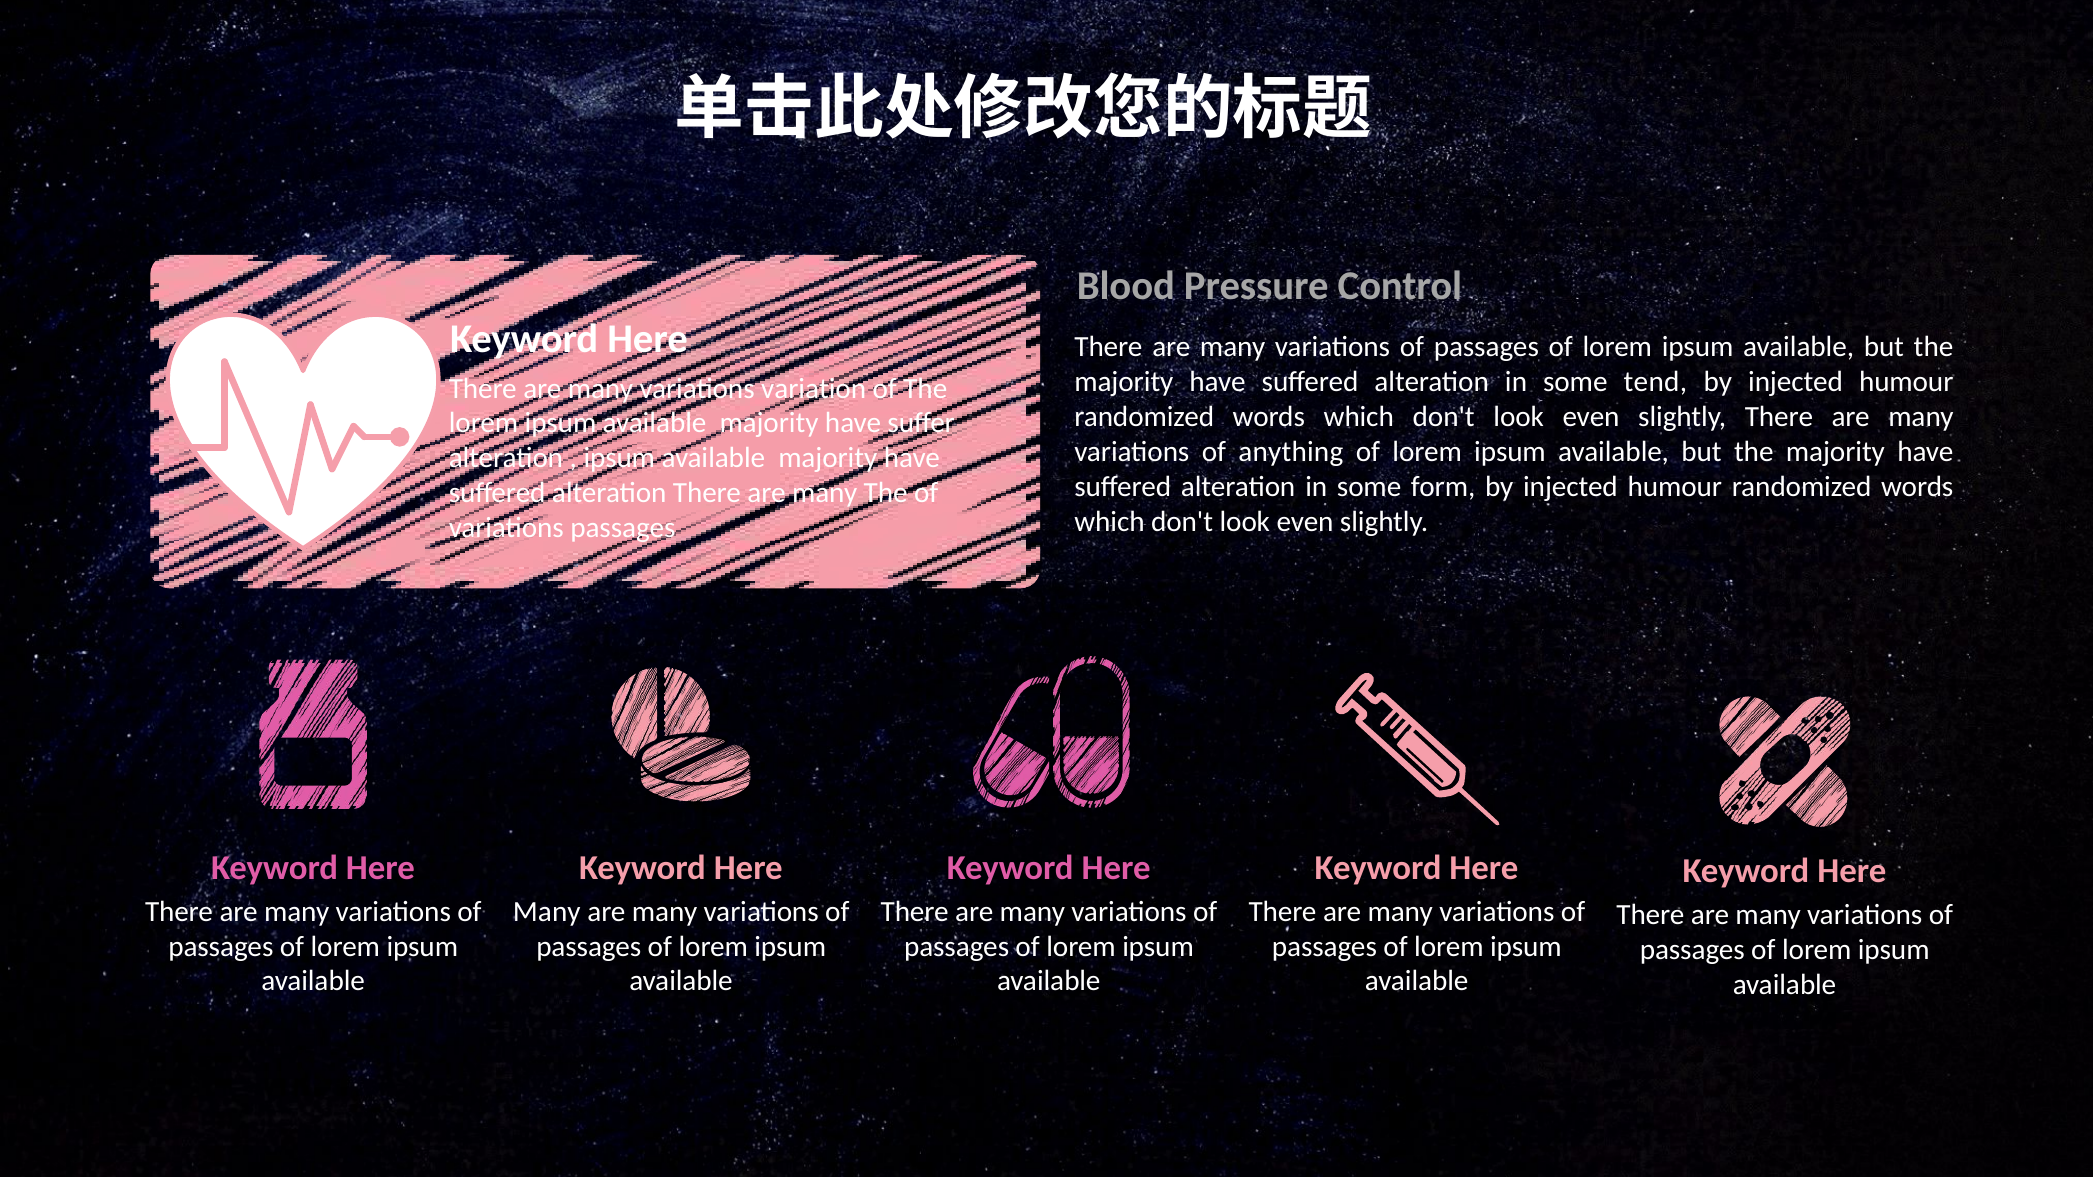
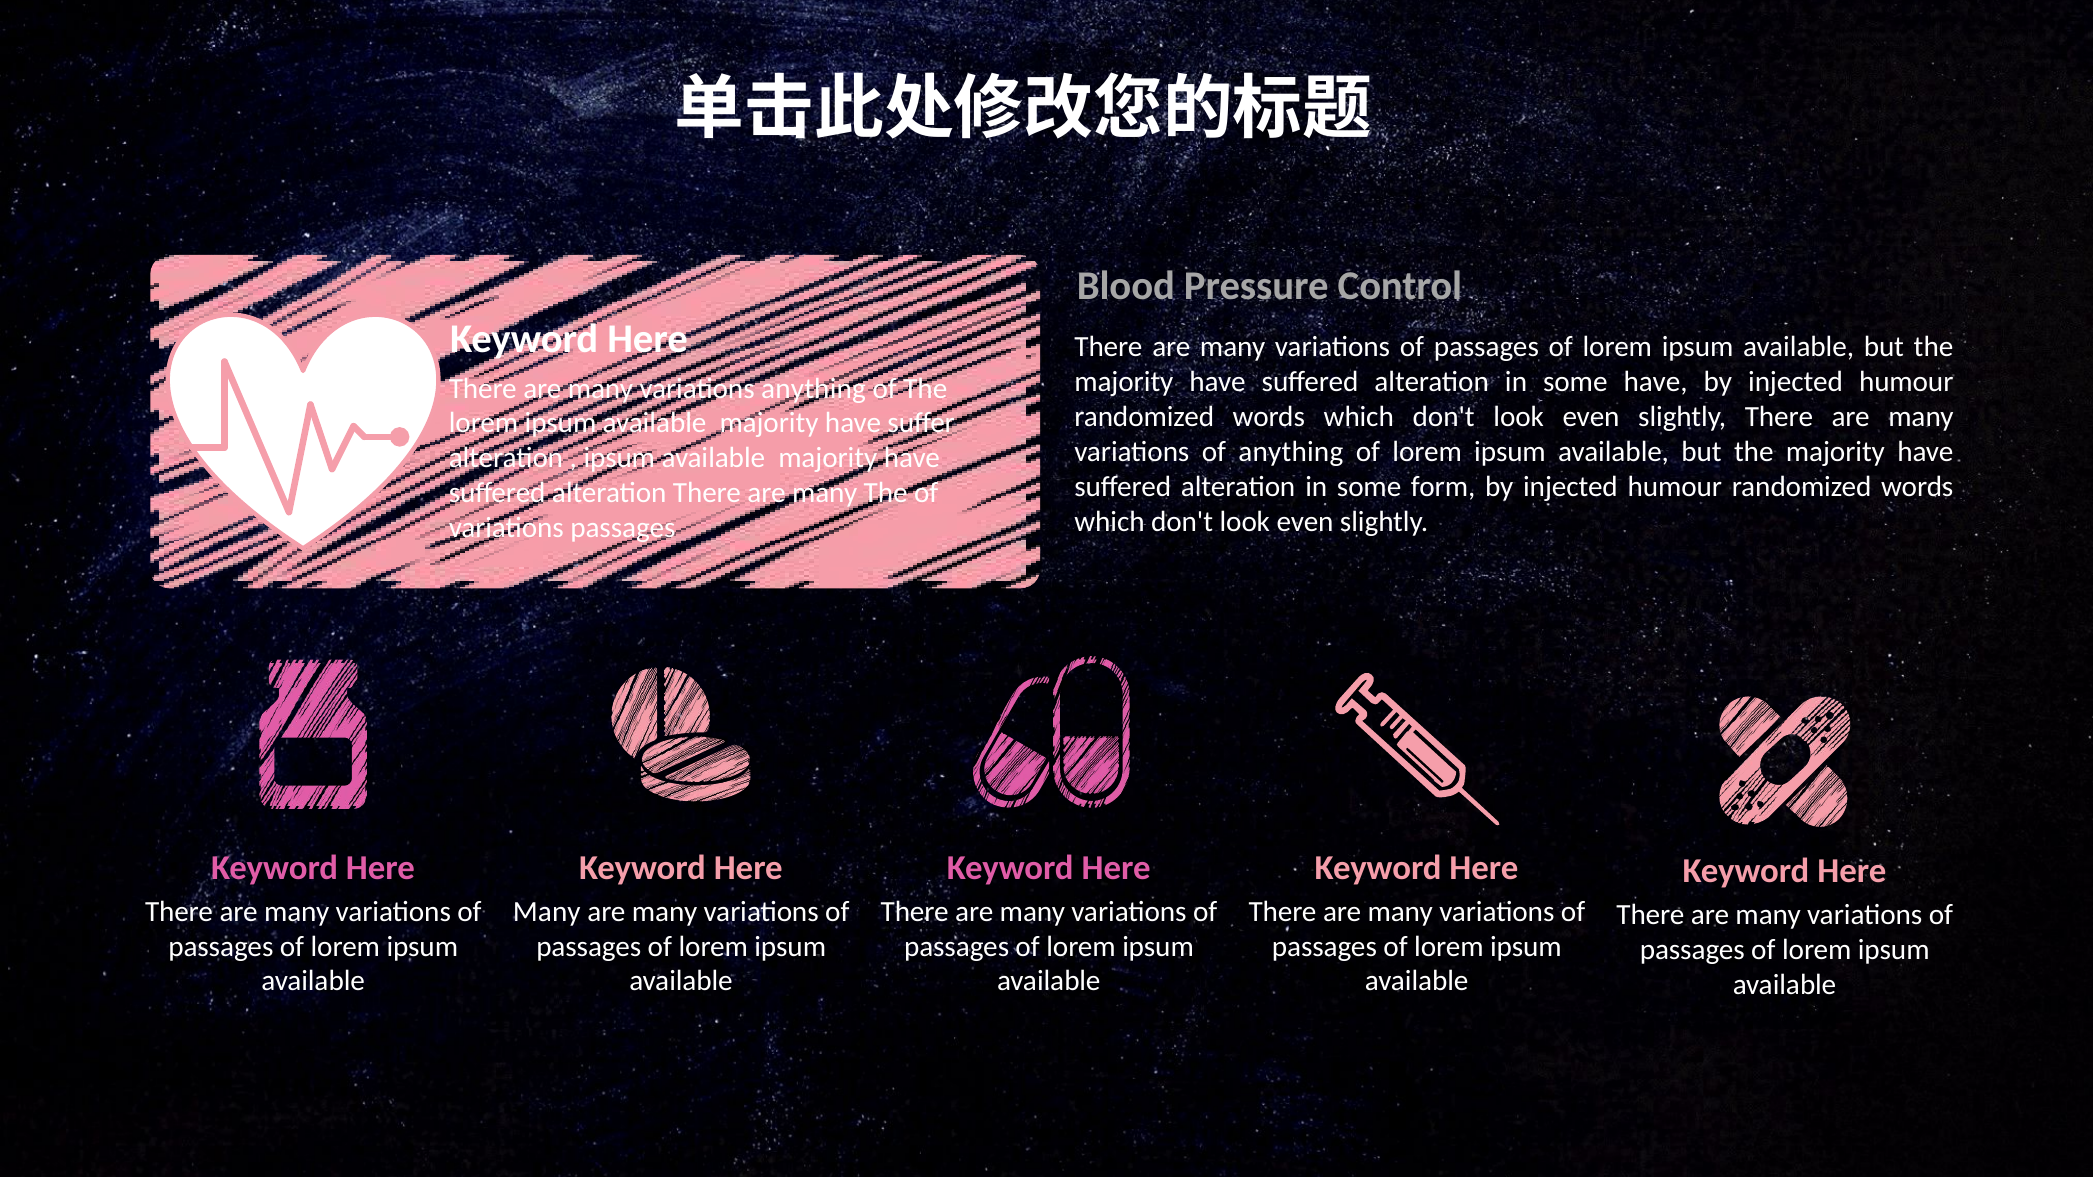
some tend: tend -> have (1656, 382)
variations variation: variation -> anything (814, 388)
